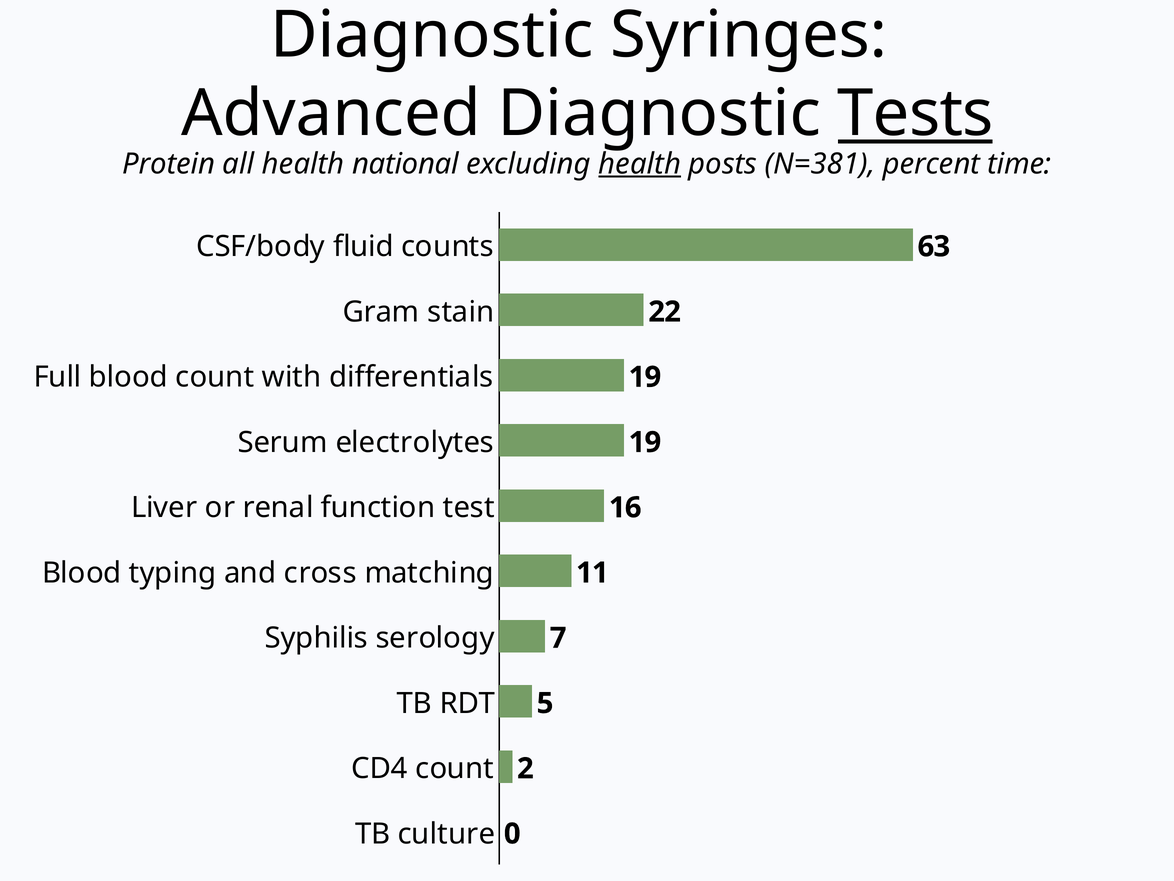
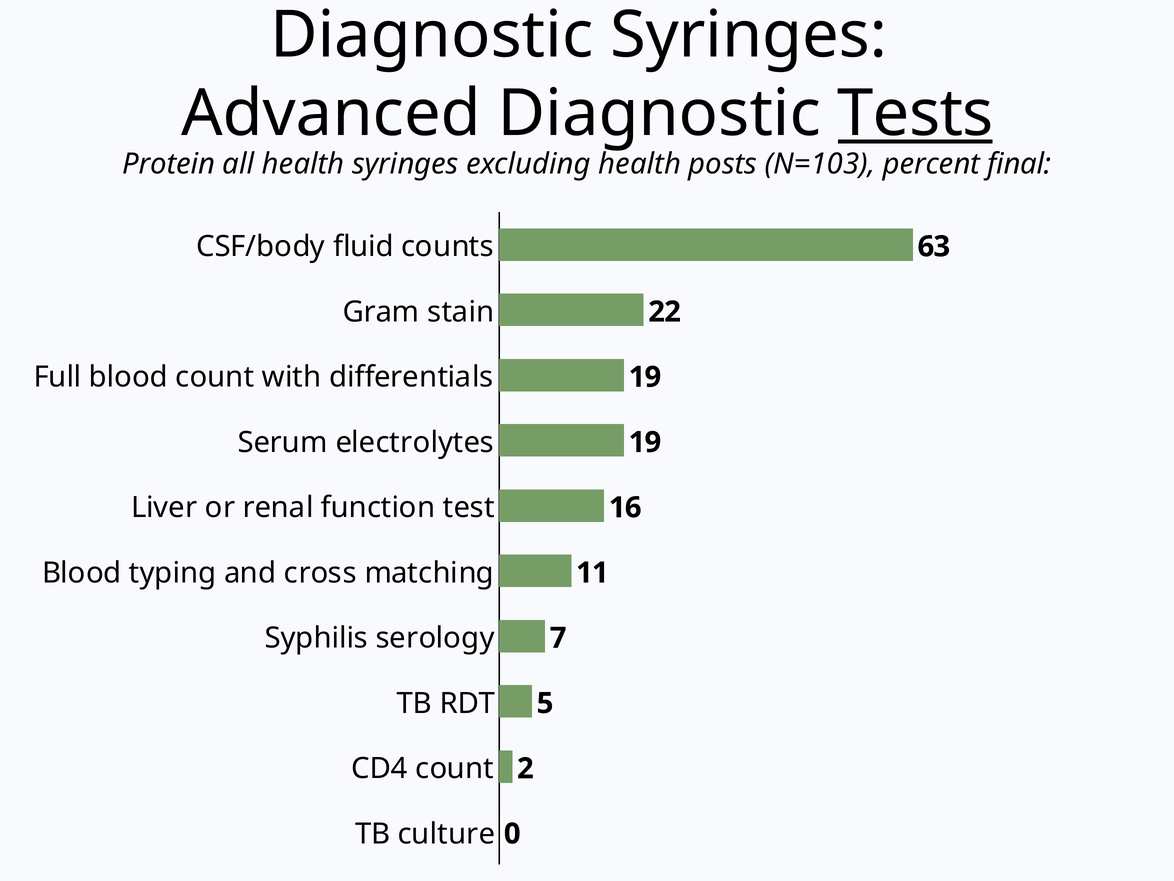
health national: national -> syringes (405, 164)
health underline: present -> none (640, 164)
N=381: N=381 -> N=103 (820, 164)
time: time -> final (1019, 164)
